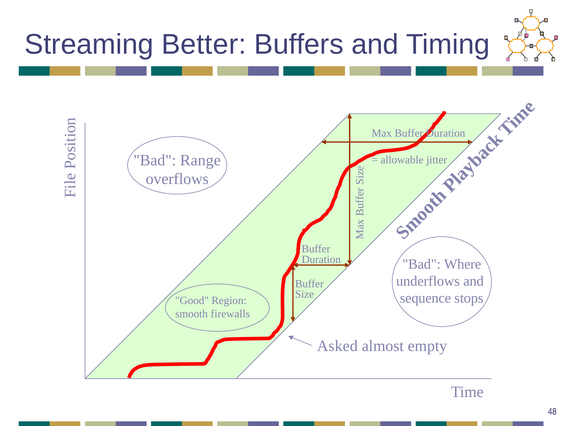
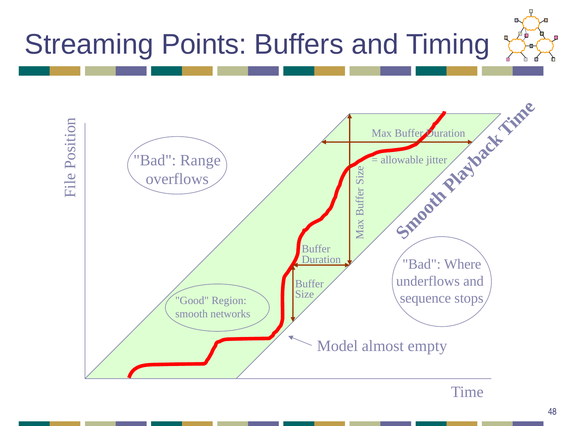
Better: Better -> Points (204, 44)
firewalls: firewalls -> networks (230, 313)
Asked: Asked -> Model (337, 345)
